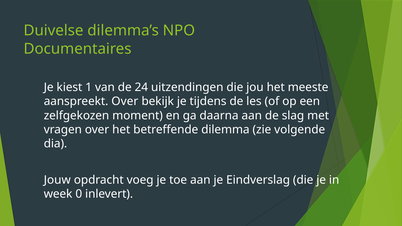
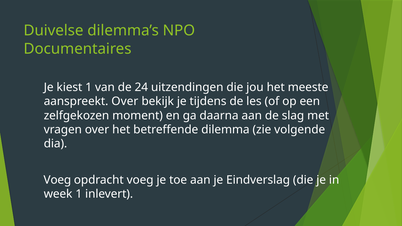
Jouw: Jouw -> Voeg (57, 180)
week 0: 0 -> 1 (79, 194)
